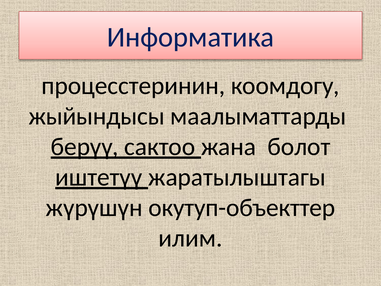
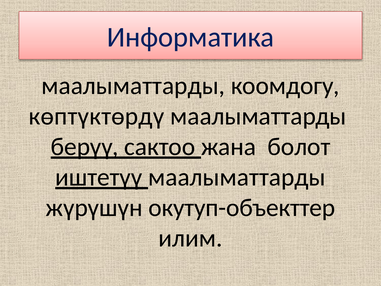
процесстеринин: процесстеринин -> маалыматтарды (133, 86)
жыйындысы: жыйындысы -> көптүктөрдү (96, 116)
жаратылыштагы: жаратылыштагы -> маалыматтарды (237, 177)
